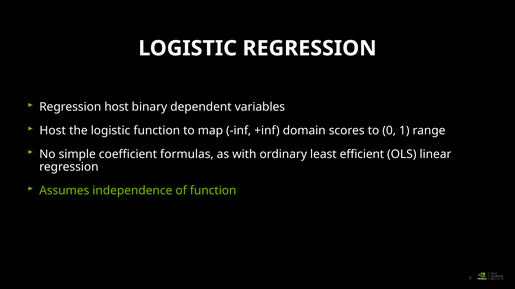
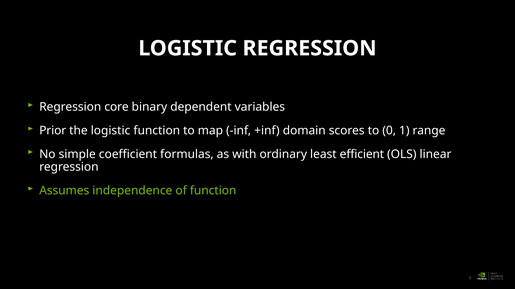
Regression host: host -> core (117, 107)
Host: Host -> Prior (53, 131)
